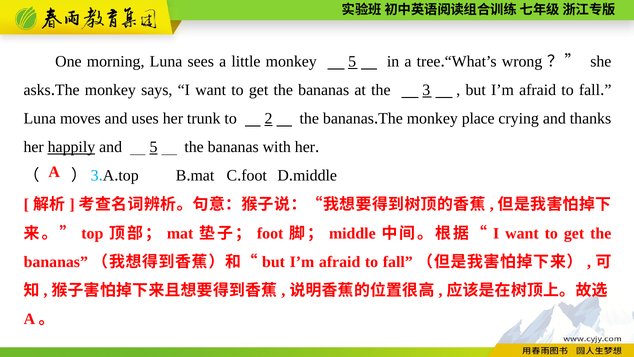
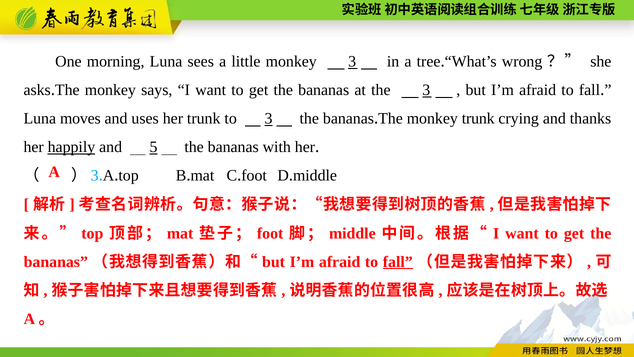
monkey 5: 5 -> 3 (352, 61)
to 2: 2 -> 3 (269, 118)
monkey place: place -> trunk (478, 118)
fall underline: none -> present (398, 262)
